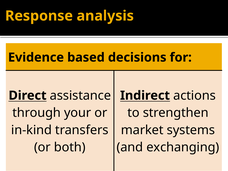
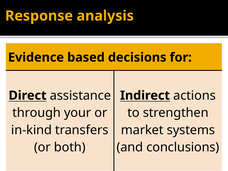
exchanging: exchanging -> conclusions (183, 147)
